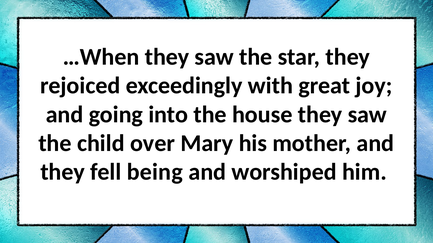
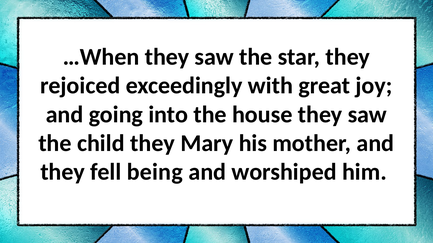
child over: over -> they (152, 144)
